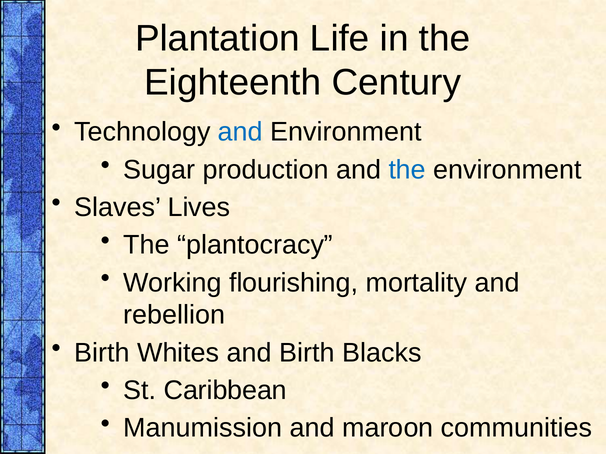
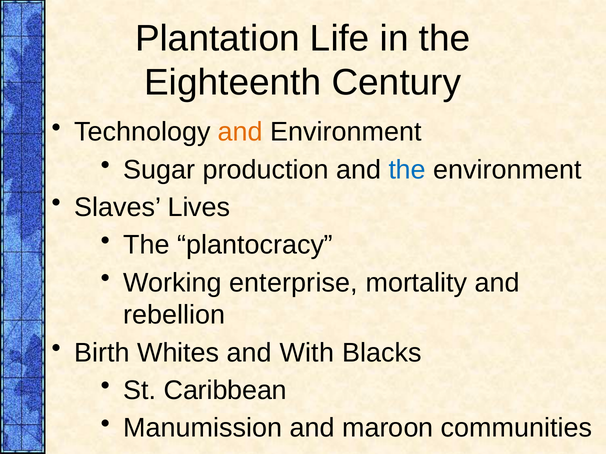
and colour: blue -> orange (240, 132)
flourishing: flourishing -> enterprise (294, 283)
and Birth: Birth -> With (307, 353)
